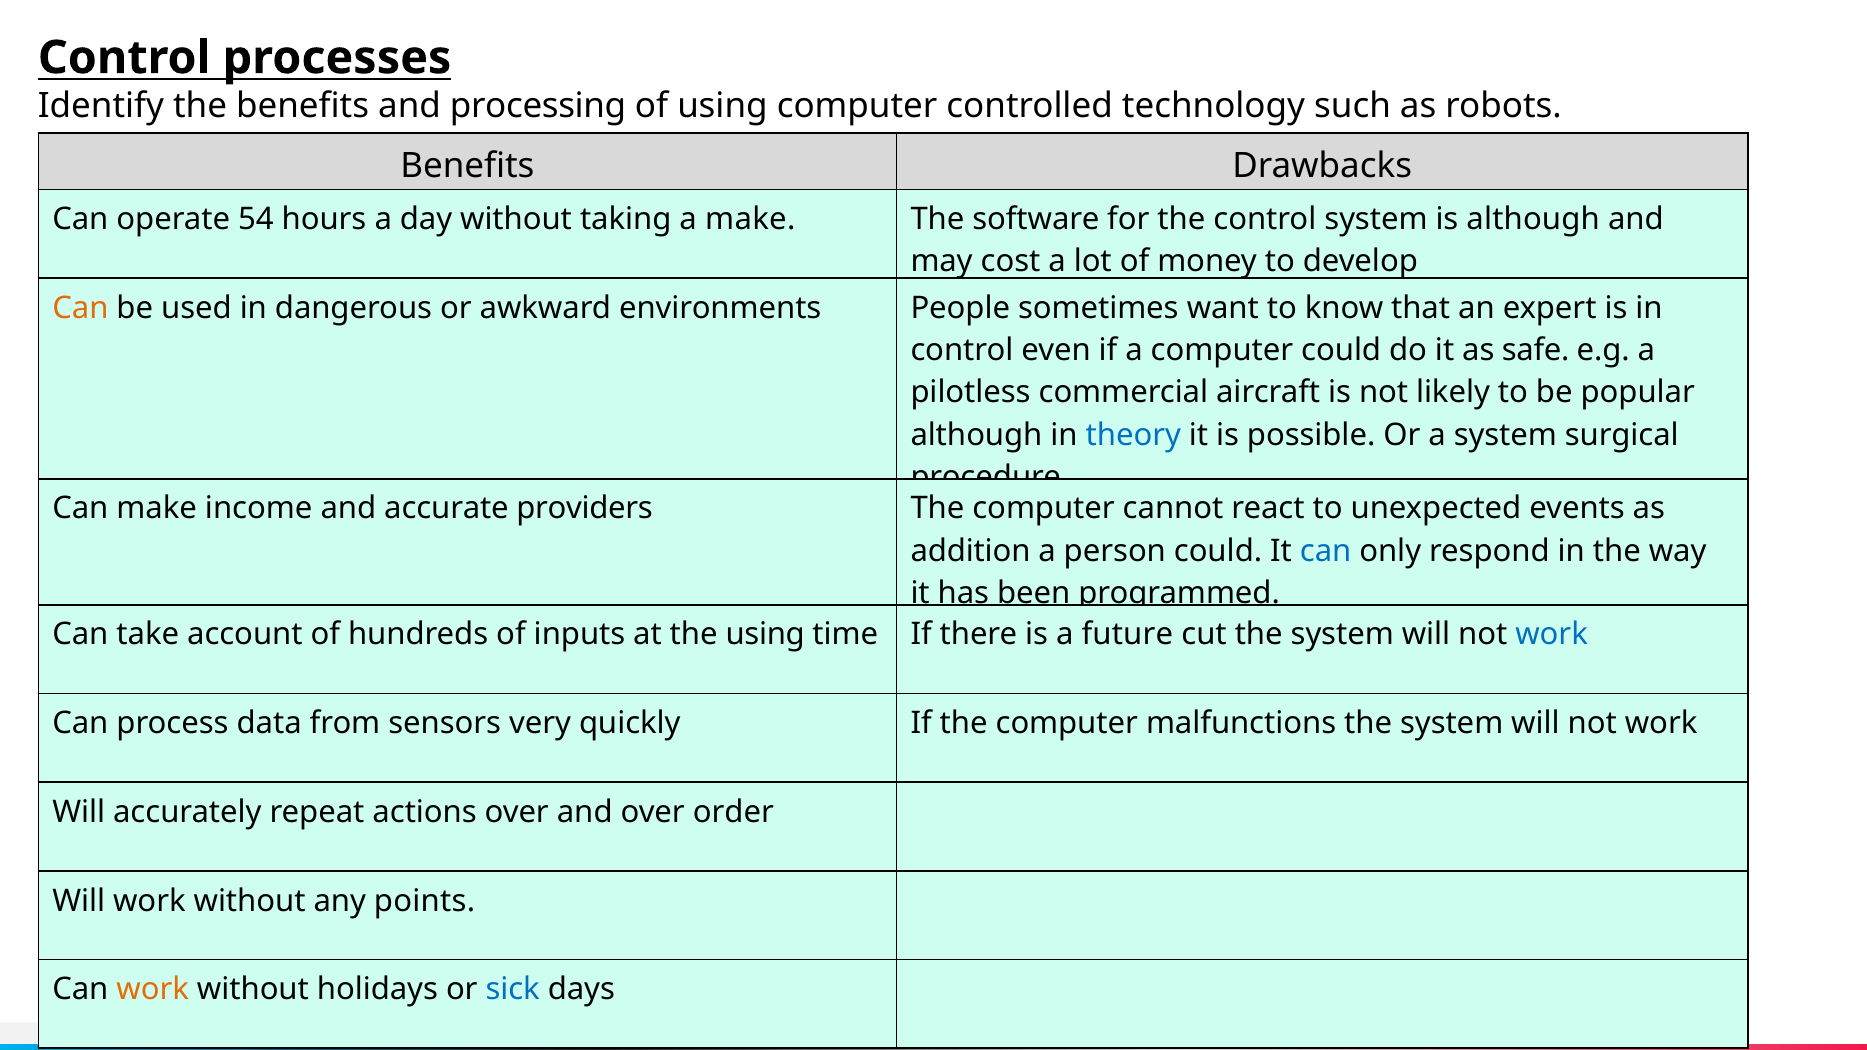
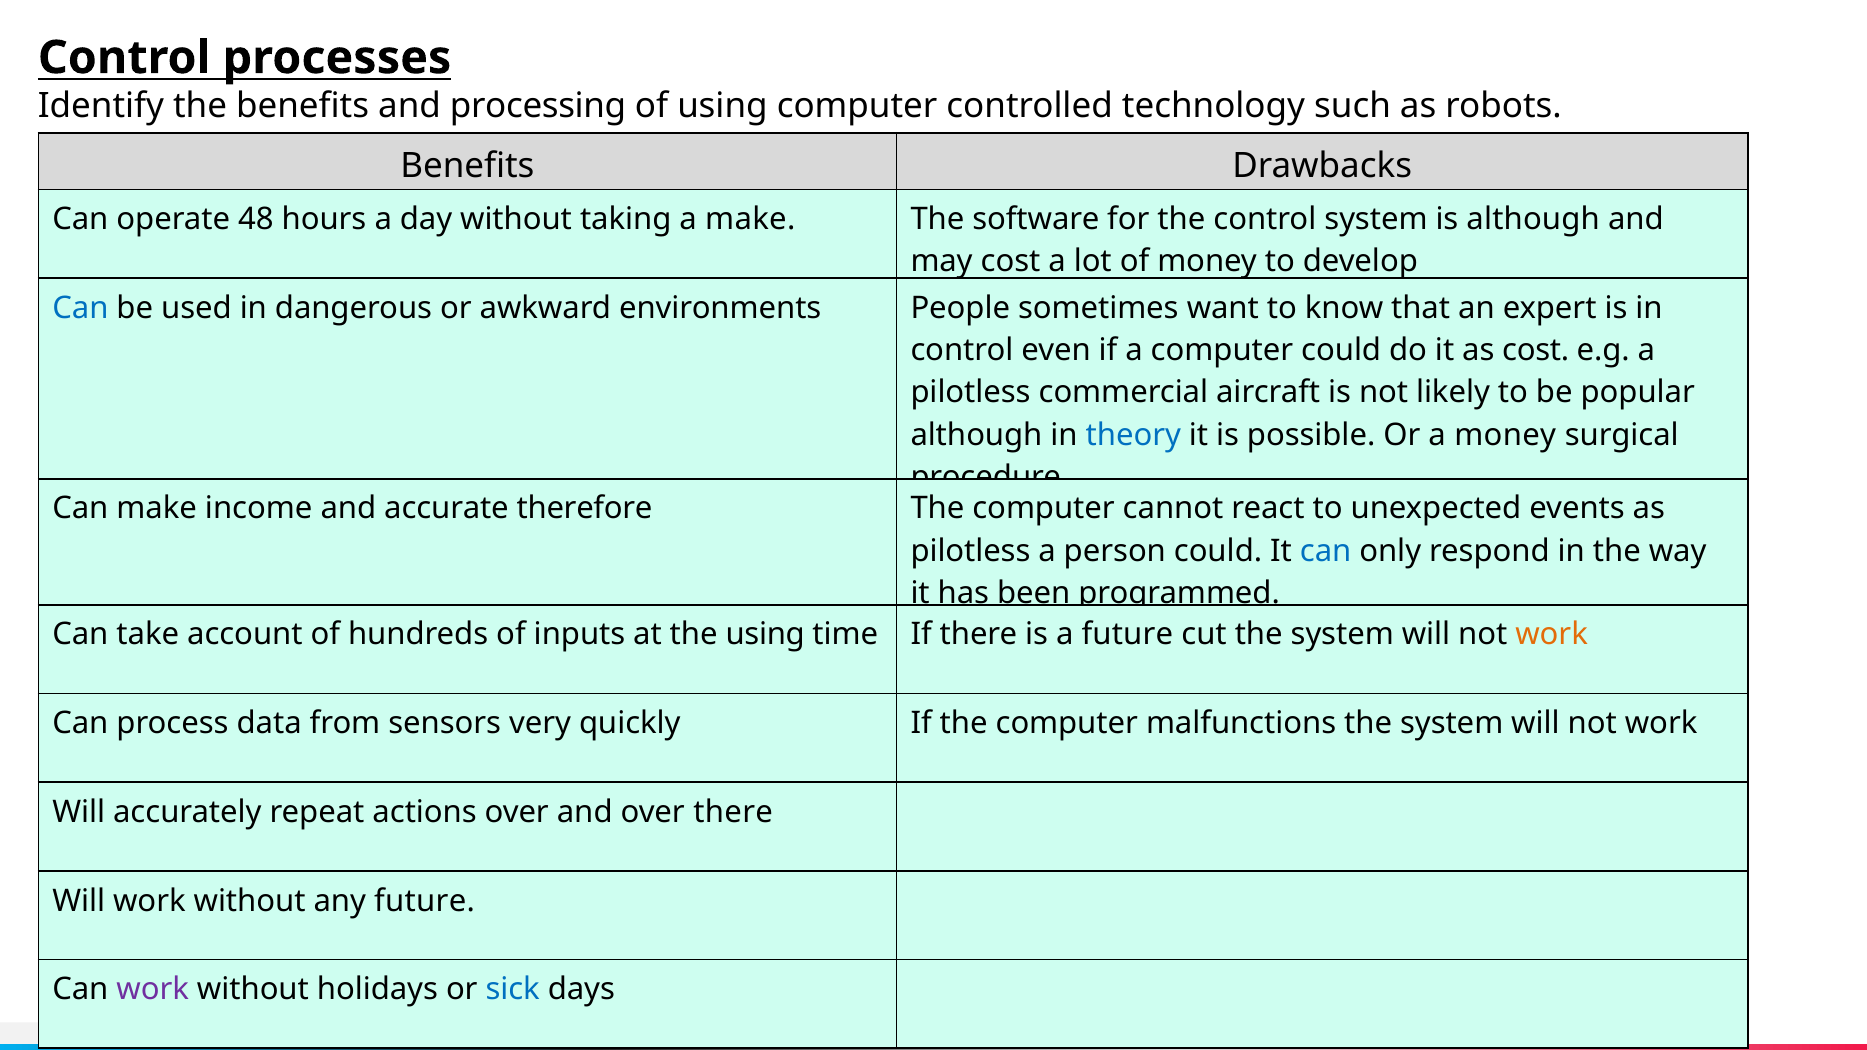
54: 54 -> 48 (256, 219)
Can colour: orange -> blue (80, 308)
as safe: safe -> cost (1536, 350)
a system: system -> money (1505, 435)
providers: providers -> therefore (585, 509)
addition: addition -> pilotless (970, 551)
work colour: blue -> orange (1552, 635)
over order: order -> there (733, 812)
any points: points -> future (424, 901)
work colour: orange -> purple (153, 990)
